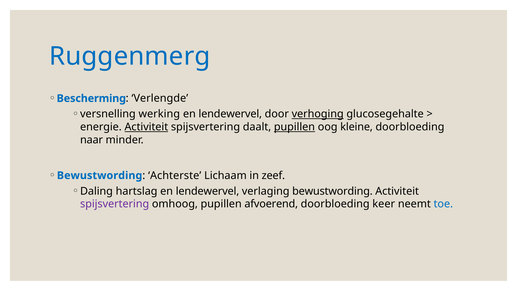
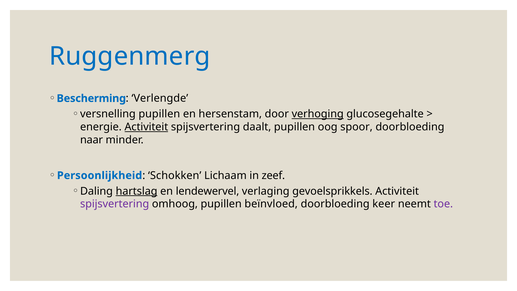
versnelling werking: werking -> pupillen (159, 114)
lendewervel: lendewervel -> hersenstam (230, 114)
pupillen underline: present -> none (294, 127)
kleine: kleine -> spoor (356, 127)
Bewustwording: Bewustwording -> Persoonlijkheid (100, 175)
Achterste: Achterste -> Schokken (175, 175)
hartslag underline: none -> present (137, 191)
verlaging bewustwording: bewustwording -> gevoelsprikkels (332, 191)
afvoerend: afvoerend -> beïnvloed (271, 204)
toe colour: blue -> purple (443, 204)
